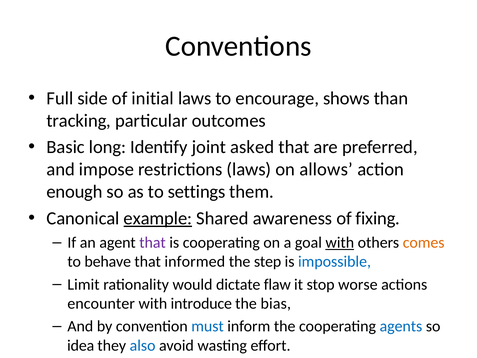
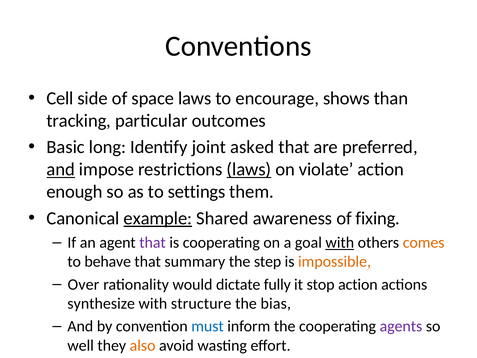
Full: Full -> Cell (60, 98)
initial: initial -> space (153, 98)
and underline: none -> present (61, 169)
laws underline: none -> present (249, 169)
allows: allows -> violate (326, 169)
informed: informed -> summary (195, 261)
impossible colour: blue -> orange (335, 261)
Limit: Limit -> Over (83, 284)
flaw: flaw -> fully (277, 284)
stop worse: worse -> action (358, 284)
encounter: encounter -> synthesize (101, 303)
introduce: introduce -> structure (201, 303)
agents colour: blue -> purple (401, 326)
idea: idea -> well (81, 345)
also colour: blue -> orange (143, 345)
